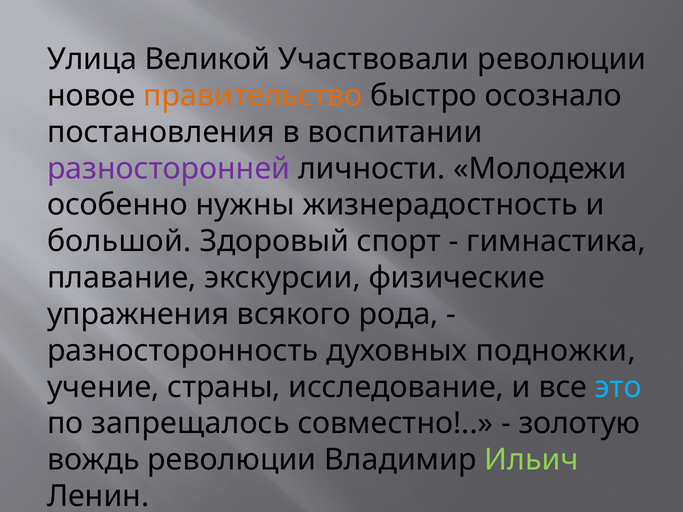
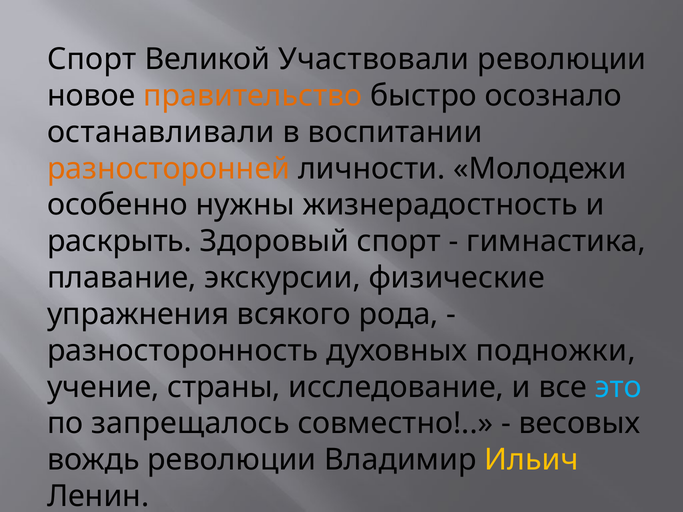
Улица: Улица -> Спорт (92, 59)
постановления: постановления -> останавливали (161, 132)
разносторонней colour: purple -> orange (169, 169)
большой: большой -> раскрыть (119, 241)
золотую: золотую -> весовых (579, 424)
Ильич colour: light green -> yellow (532, 460)
